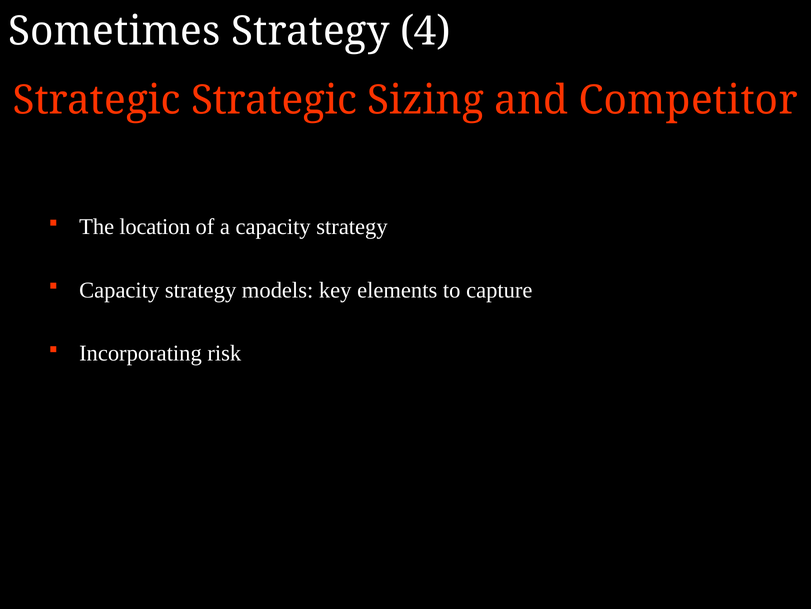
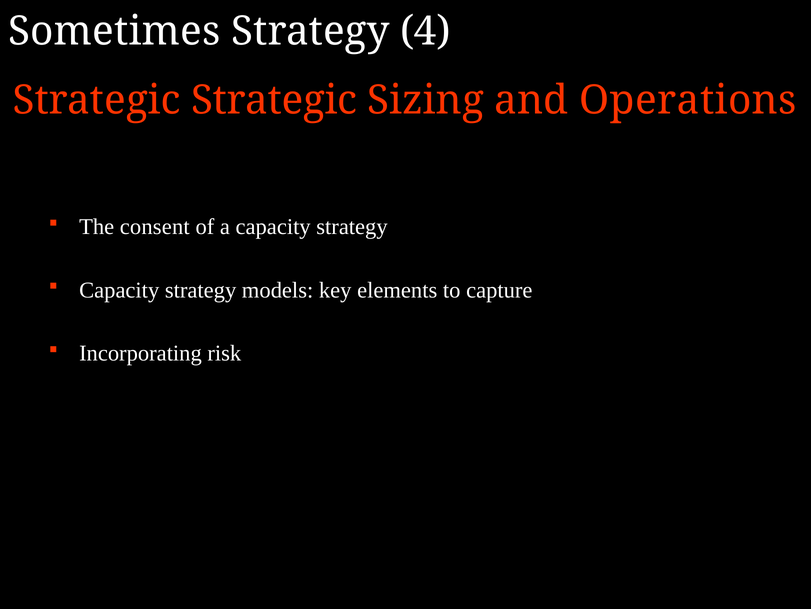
Competitor: Competitor -> Operations (688, 100)
location: location -> consent (155, 227)
